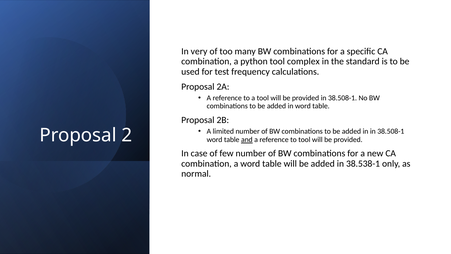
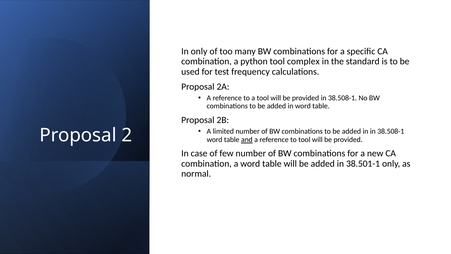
In very: very -> only (199, 51)
38.538-1: 38.538-1 -> 38.501-1 (363, 163)
